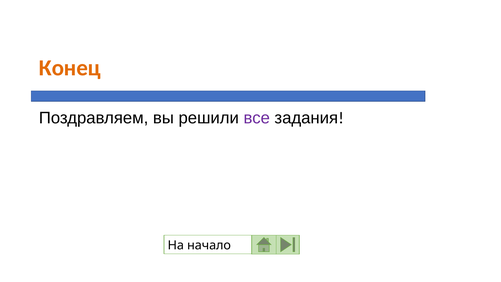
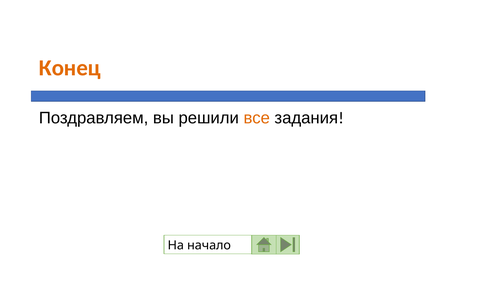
все colour: purple -> orange (257, 118)
